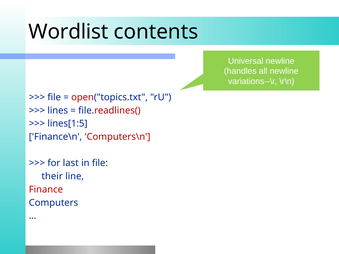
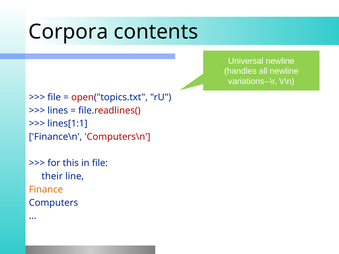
Wordlist: Wordlist -> Corpora (68, 32)
lines[1:5: lines[1:5 -> lines[1:1 (67, 124)
last: last -> this (71, 163)
Finance colour: red -> orange (46, 190)
